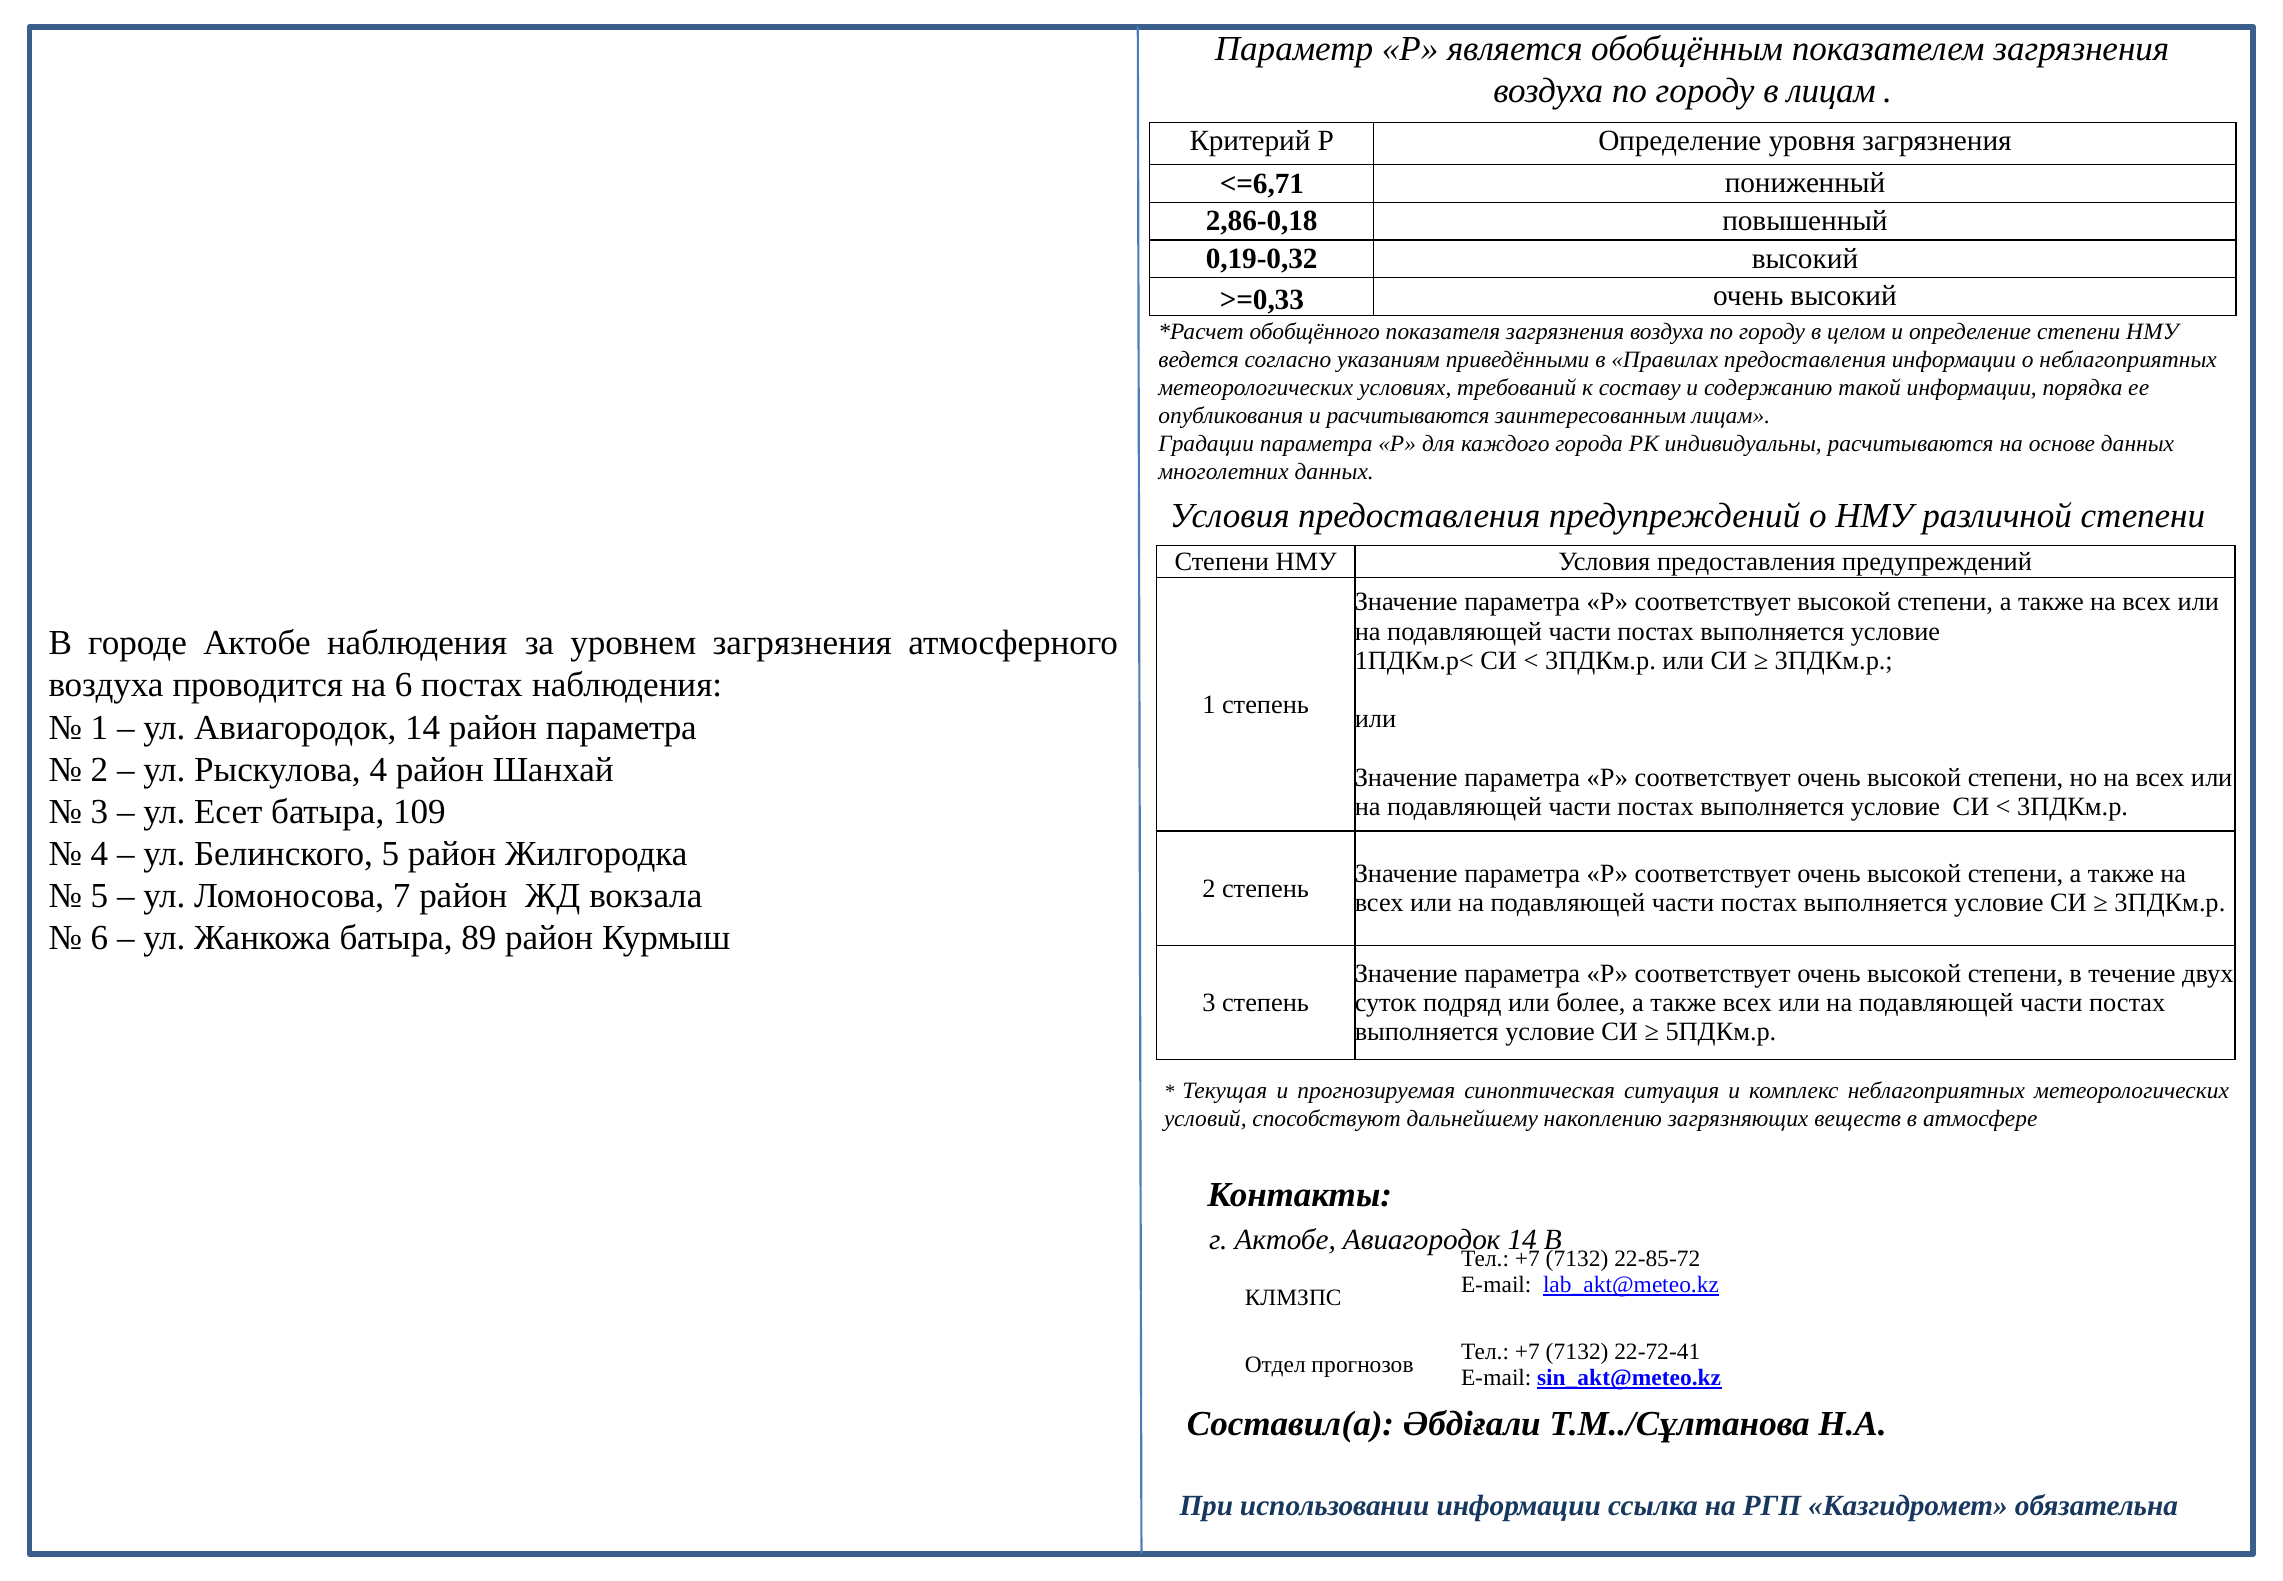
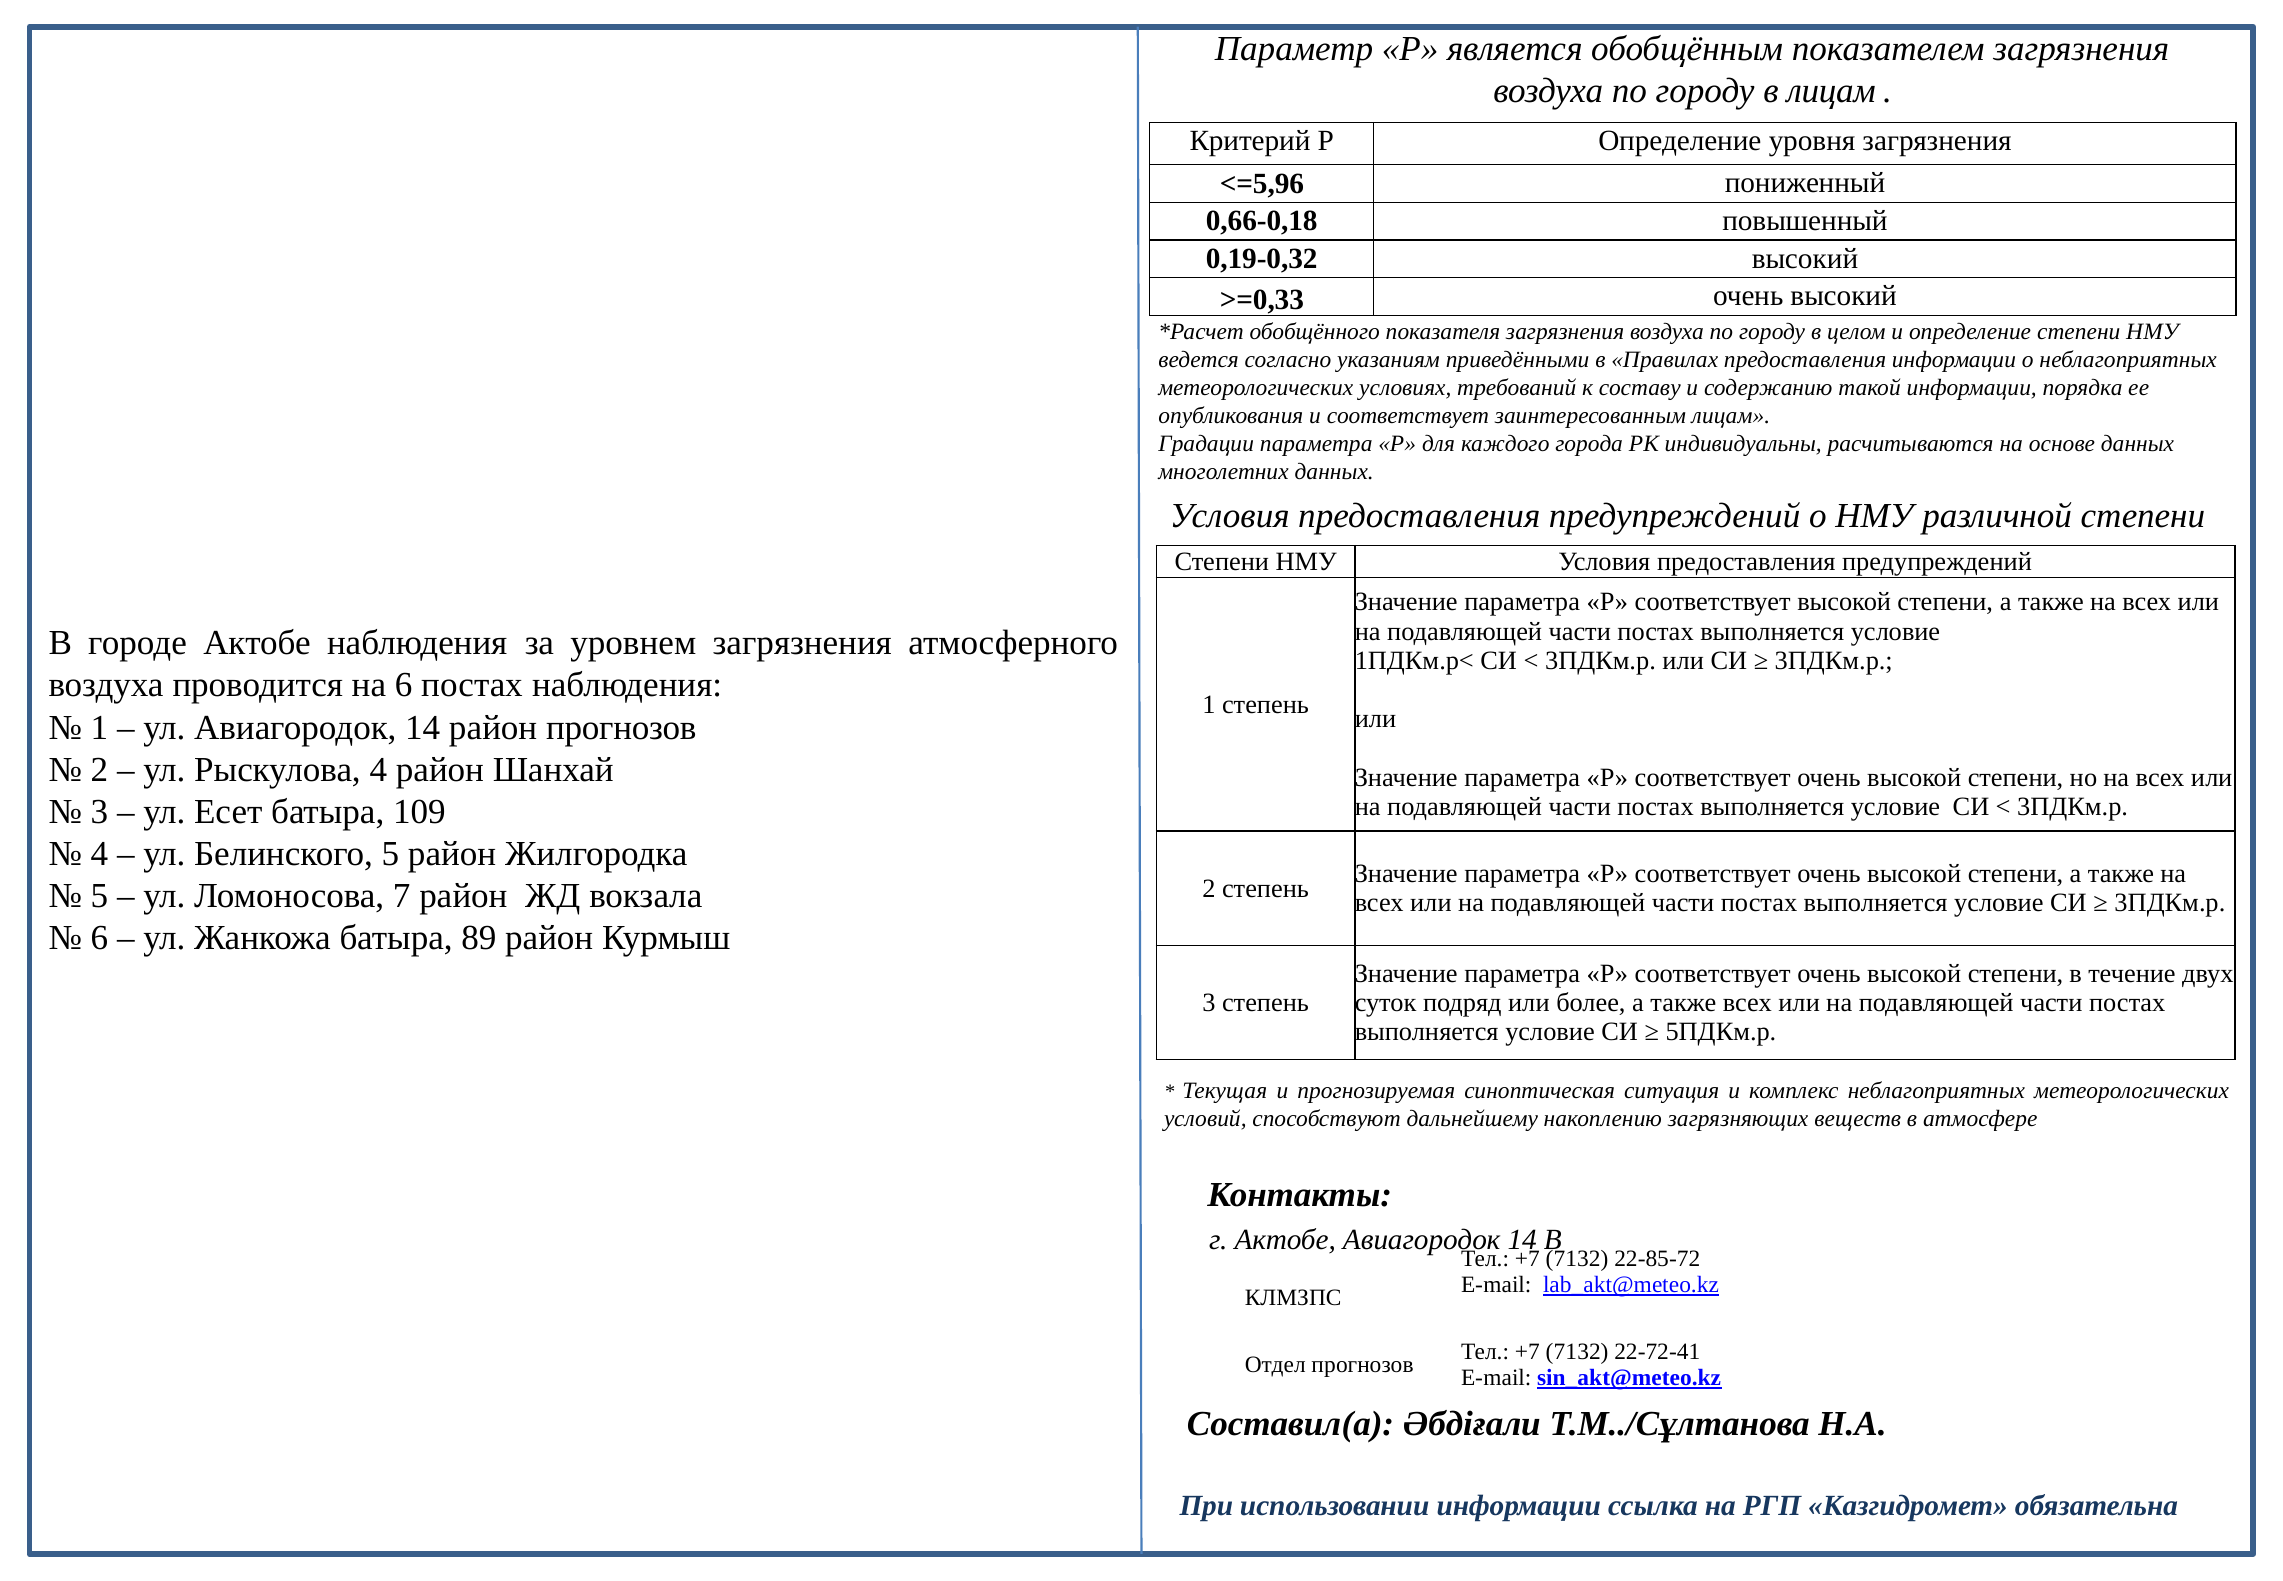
<=6,71: <=6,71 -> <=5,96 (1262, 184)
2,86-0,18: 2,86-0,18 -> 0,66-0,18 (1262, 221)
и расчитываются: расчитываются -> соответствует (1408, 415)
район параметра: параметра -> прогнозов (621, 727)
